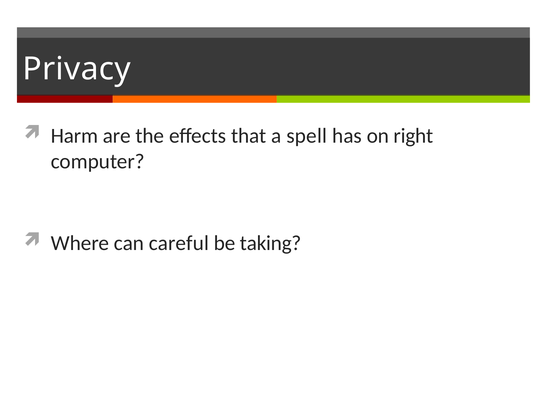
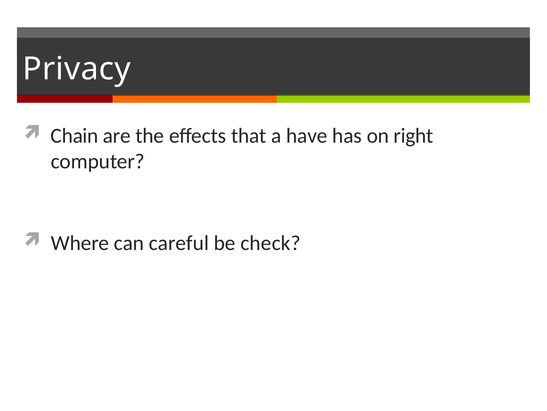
Harm: Harm -> Chain (75, 136)
spell: spell -> have (307, 136)
taking: taking -> check (270, 243)
